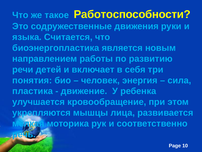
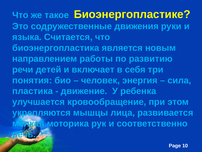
Работоспособности: Работоспособности -> Биоэнергопластике (132, 14)
